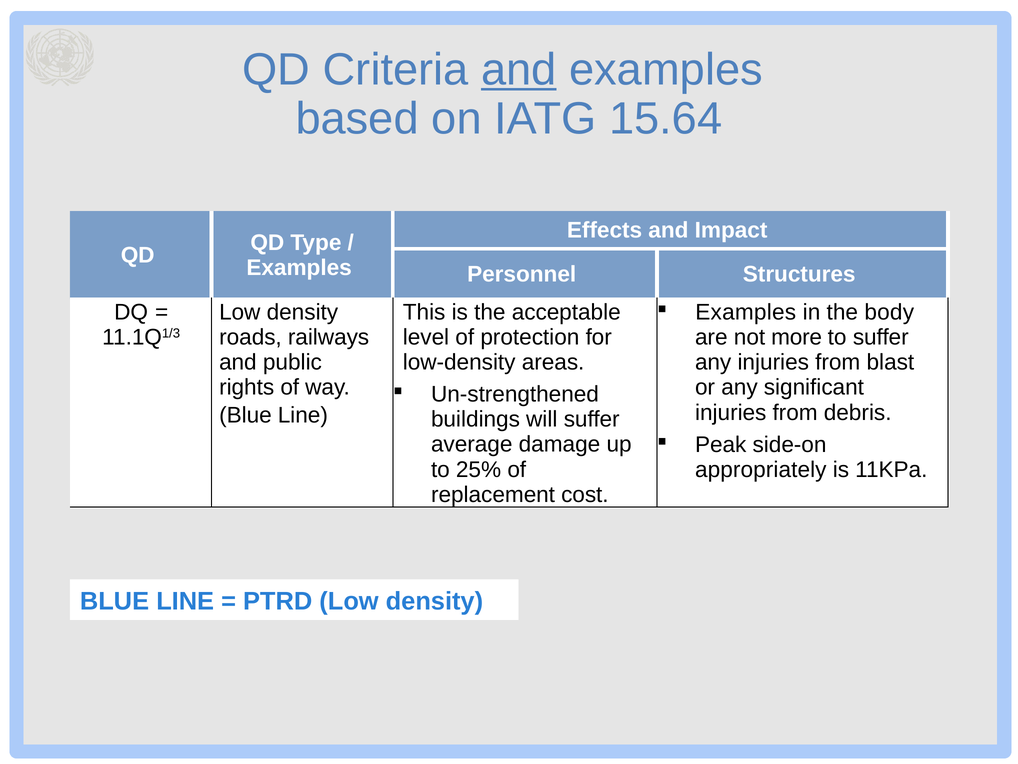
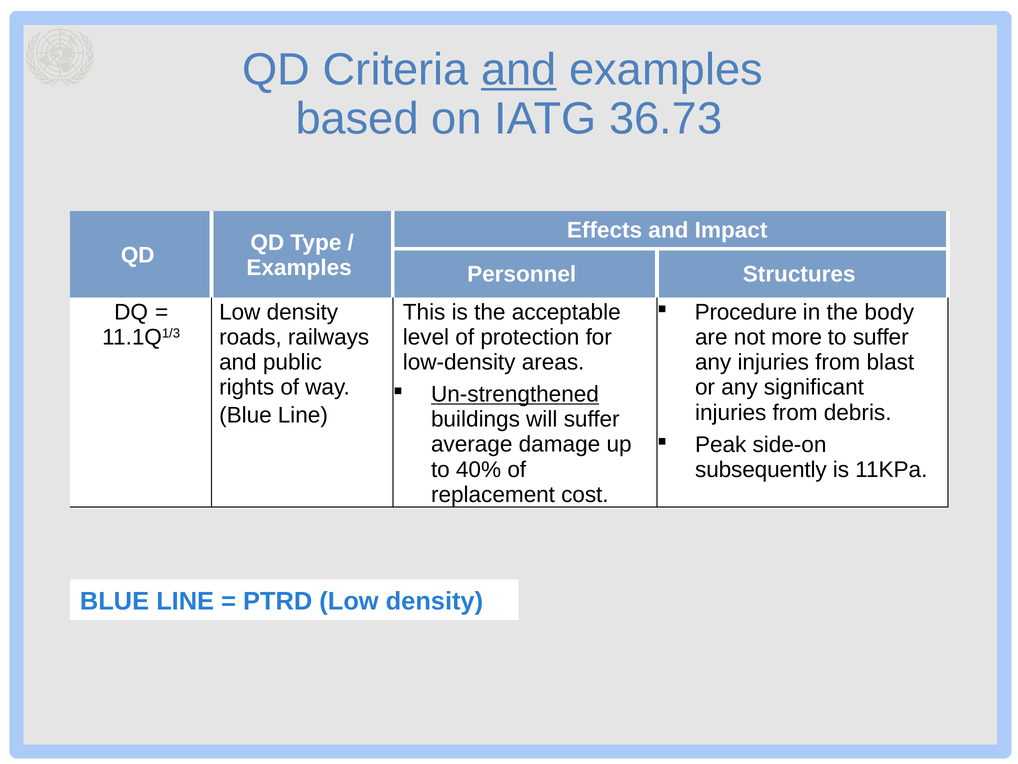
15.64: 15.64 -> 36.73 (666, 119)
Examples: Examples -> Procedure (746, 312)
Un-strengthened underline: none -> present (515, 394)
25%: 25% -> 40% (479, 469)
appropriately: appropriately -> subsequently (761, 469)
